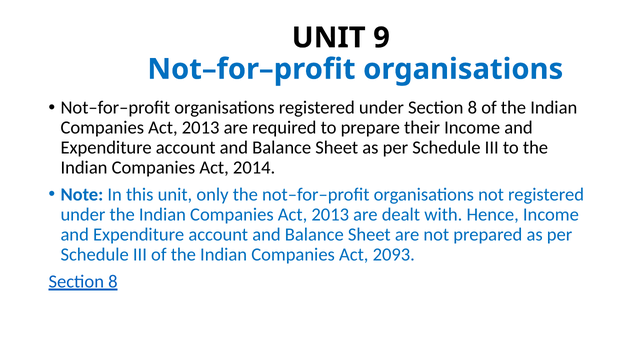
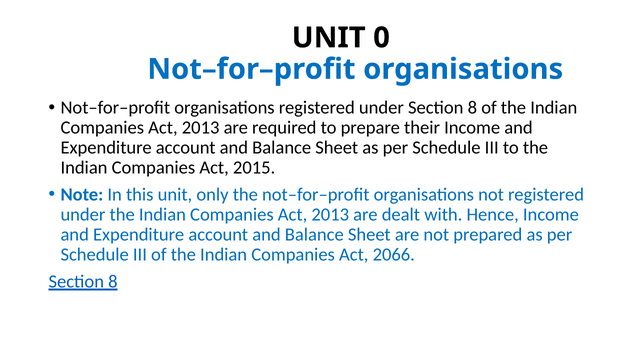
9: 9 -> 0 (382, 38)
2014: 2014 -> 2015 (254, 168)
2093: 2093 -> 2066 (394, 255)
